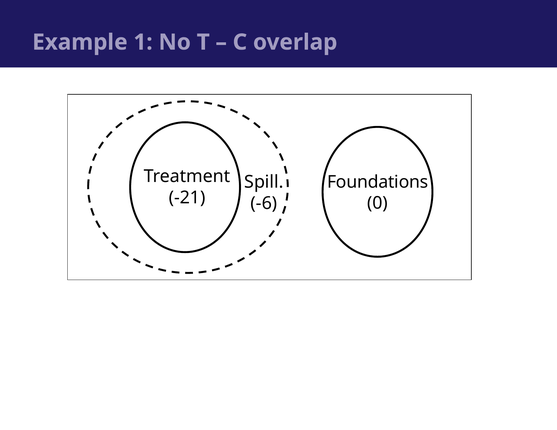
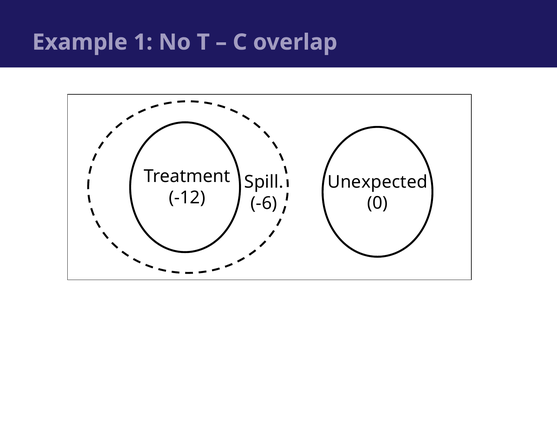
Foundations: Foundations -> Unexpected (378, 182)
-21: -21 -> -12 (187, 198)
